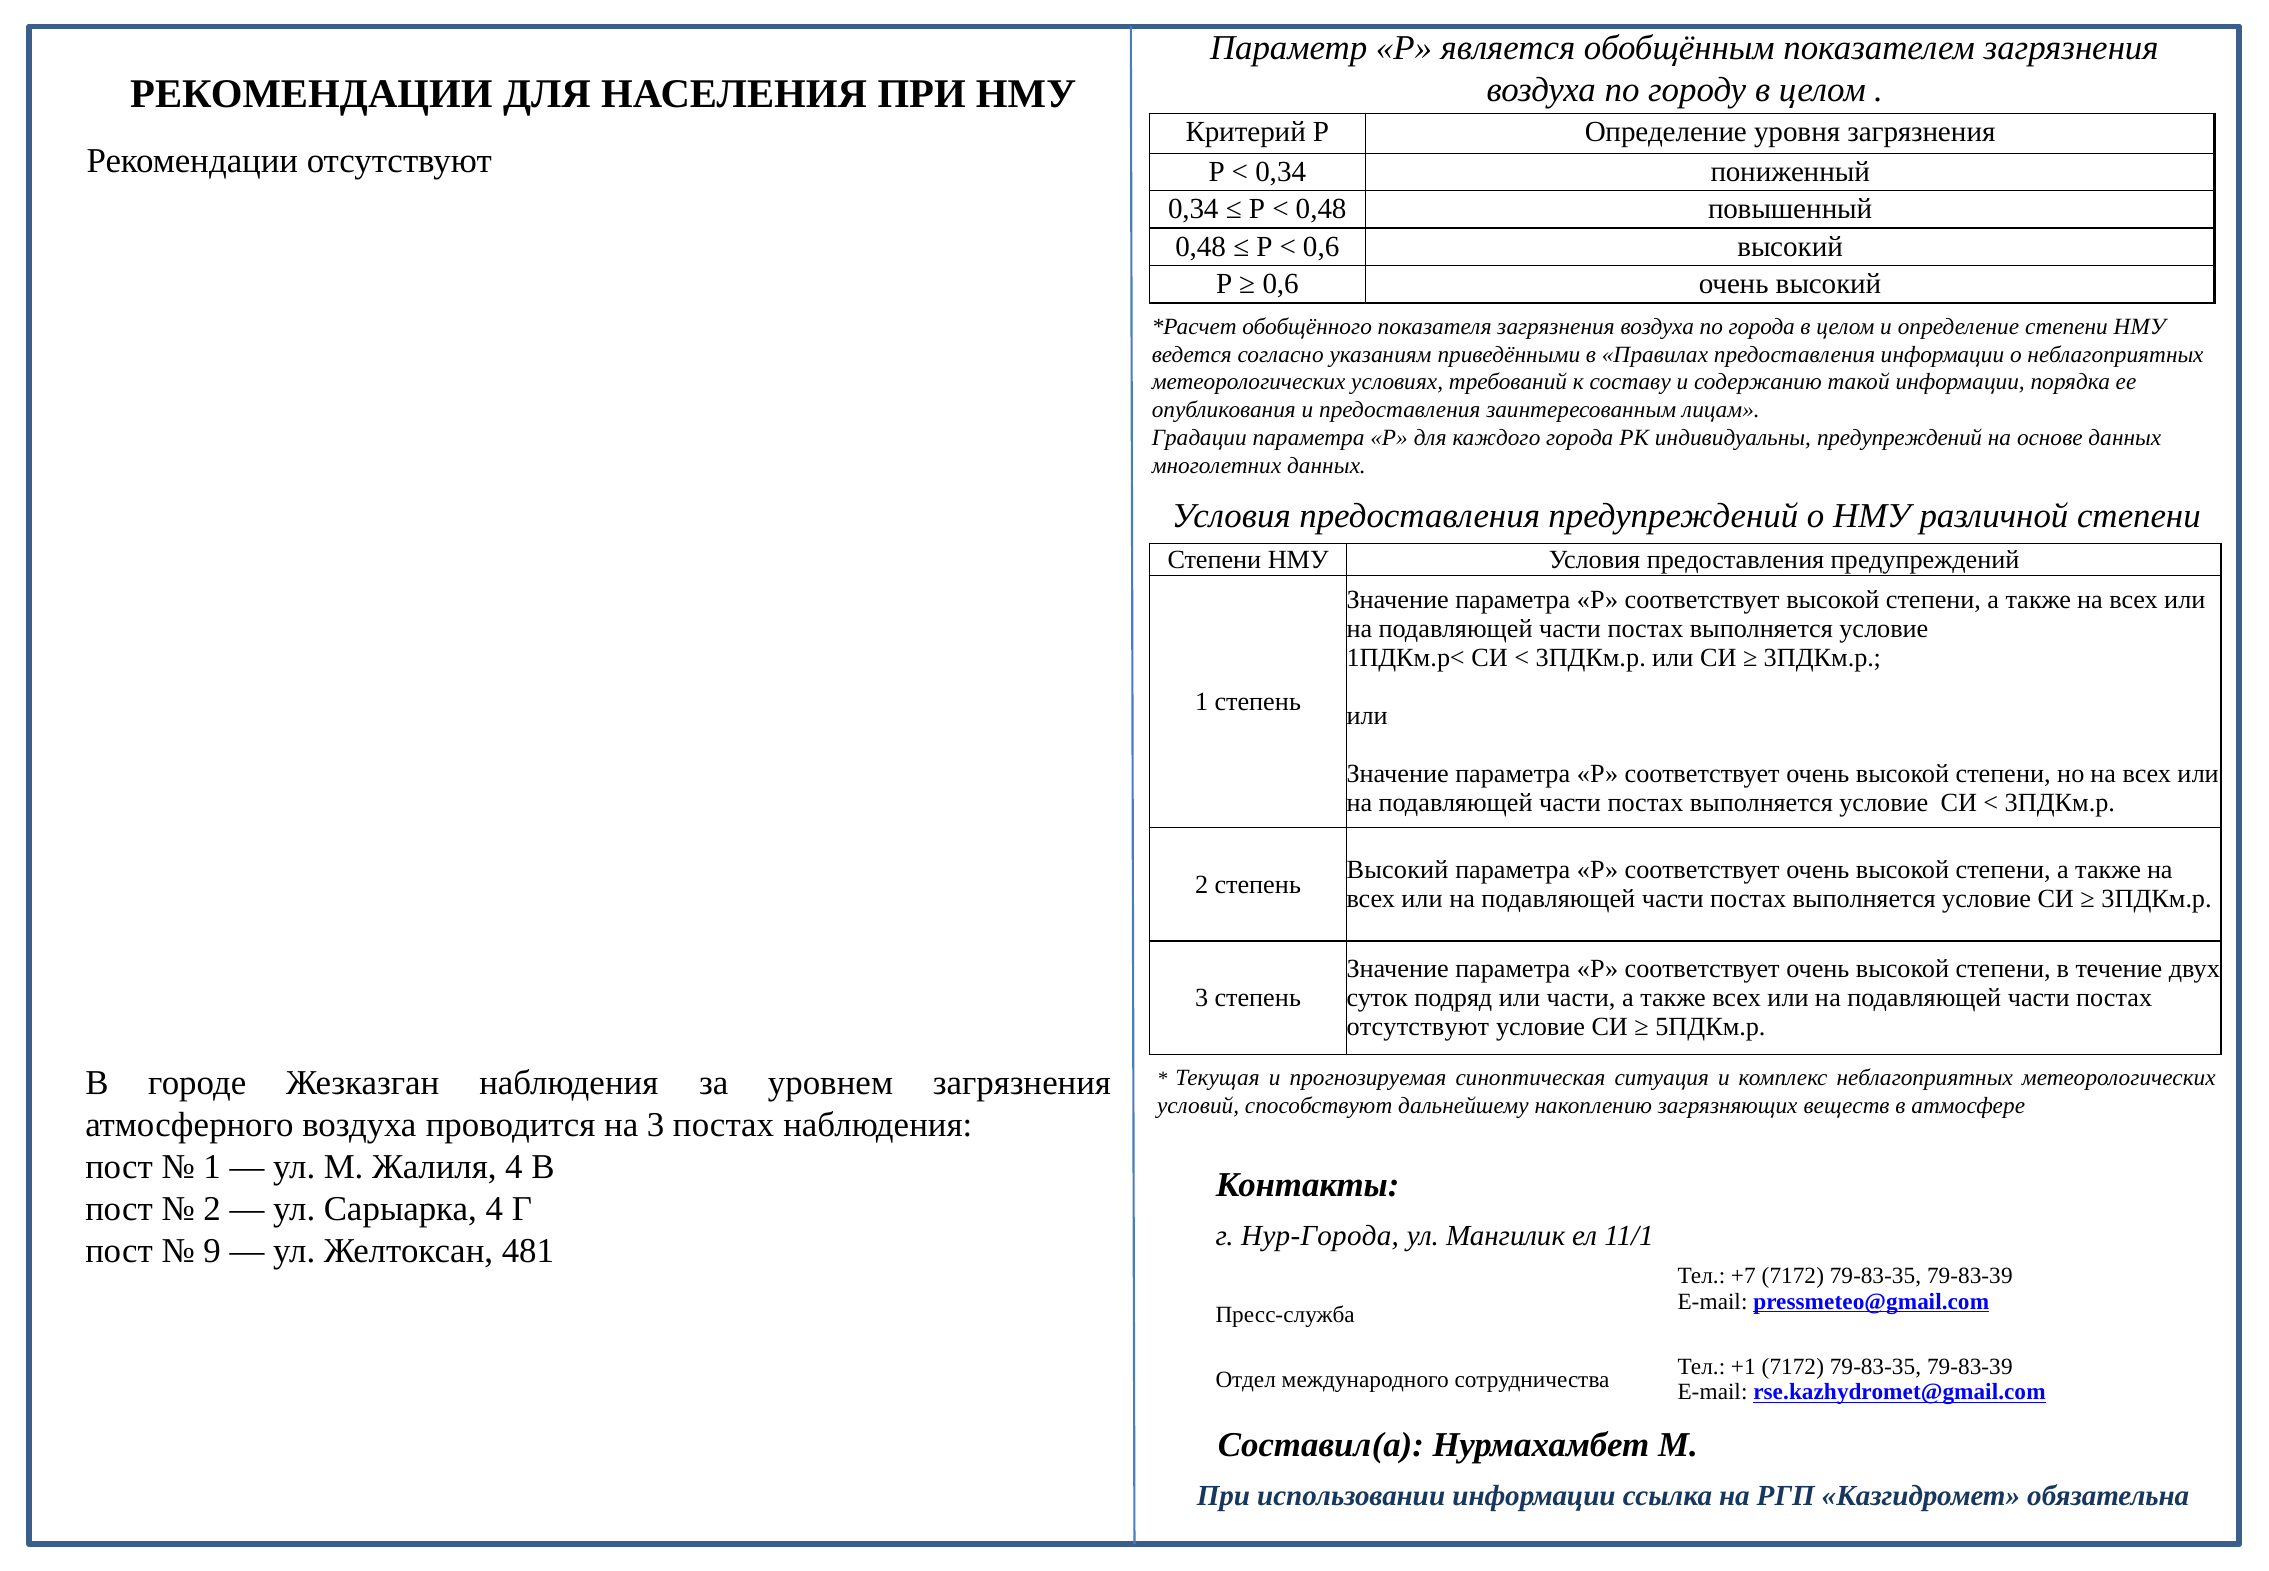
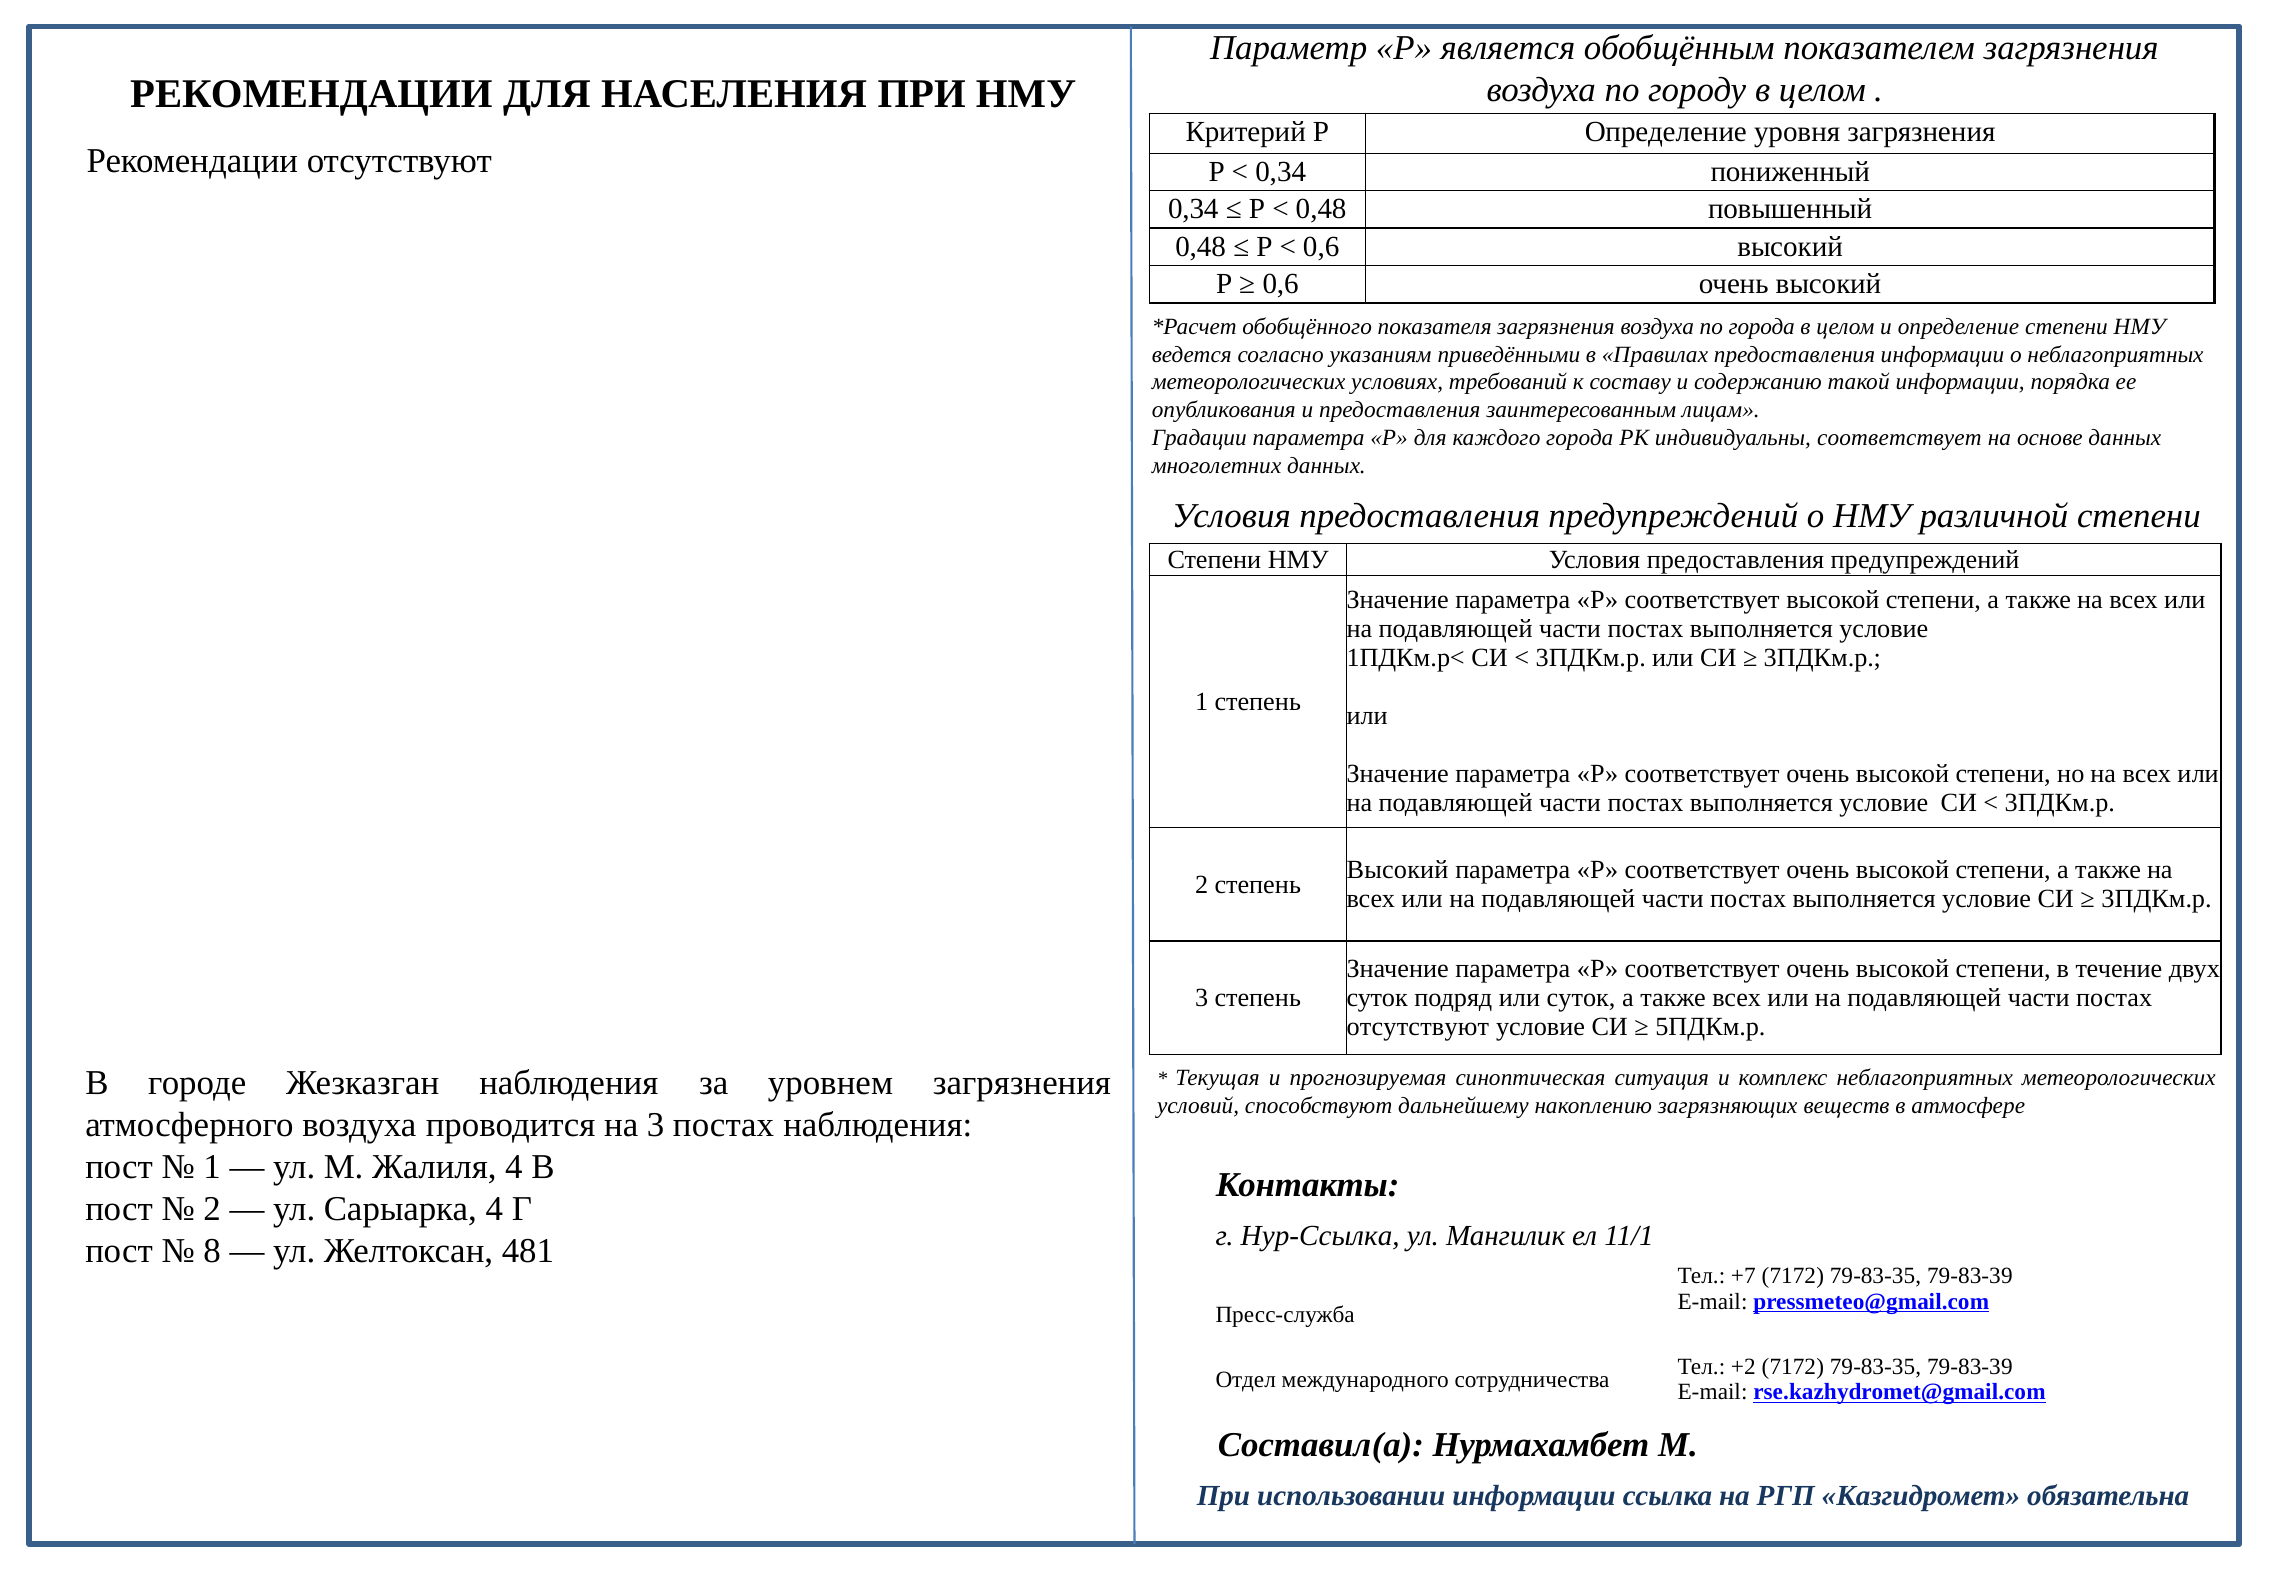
индивидуальны предупреждений: предупреждений -> соответствует (1899, 438)
или части: части -> суток (1581, 998)
Нур-Города: Нур-Города -> Нур-Ссылка (1320, 1236)
9: 9 -> 8 (212, 1250)
+1: +1 -> +2 (1743, 1366)
